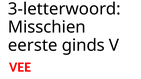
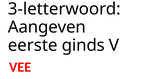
Misschien: Misschien -> Aangeven (47, 27)
